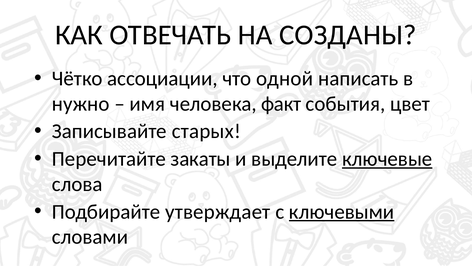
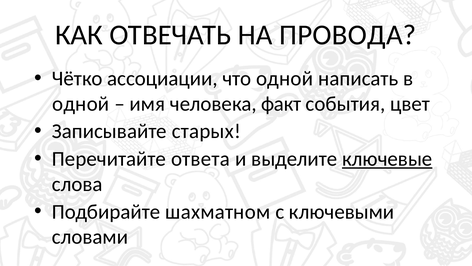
СОЗДАНЫ: СОЗДАНЫ -> ПРОВОДА (348, 35)
нужно: нужно -> одной (81, 104)
закаты: закаты -> ответа (200, 159)
утверждает: утверждает -> шахматном (218, 211)
ключевыми underline: present -> none (342, 211)
